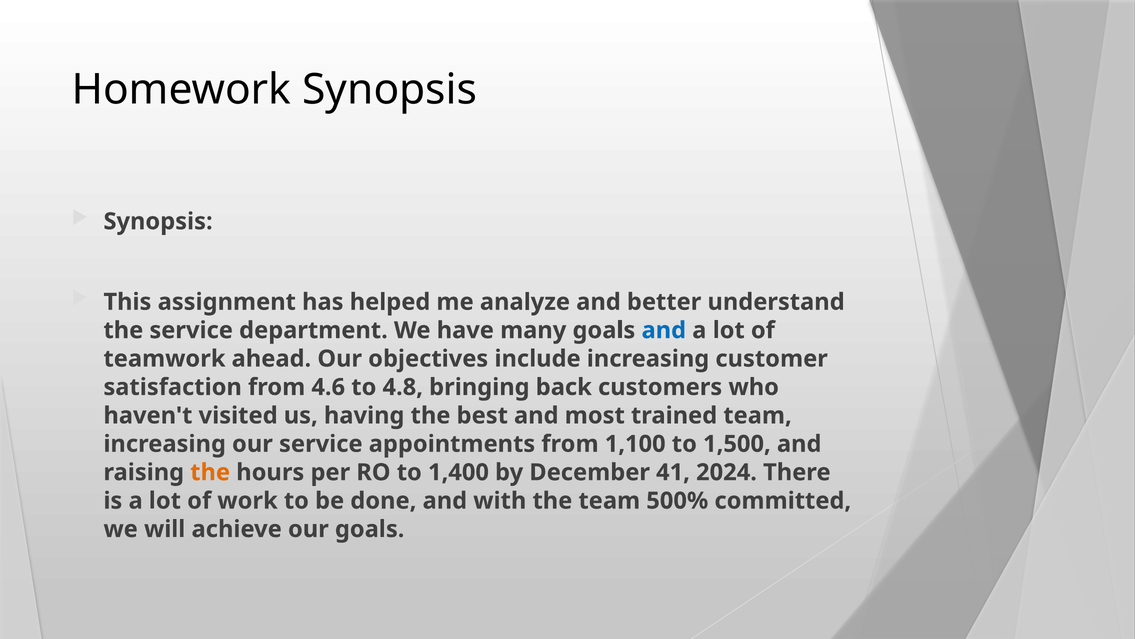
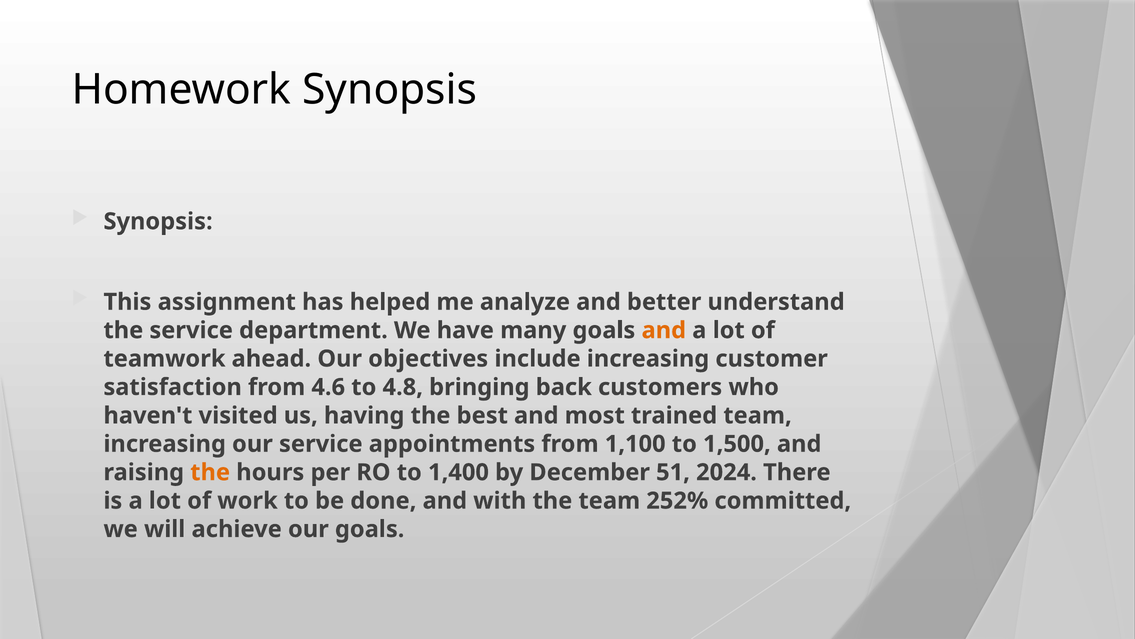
and colour: blue -> orange (664, 330)
41: 41 -> 51 (673, 472)
500%: 500% -> 252% (677, 500)
